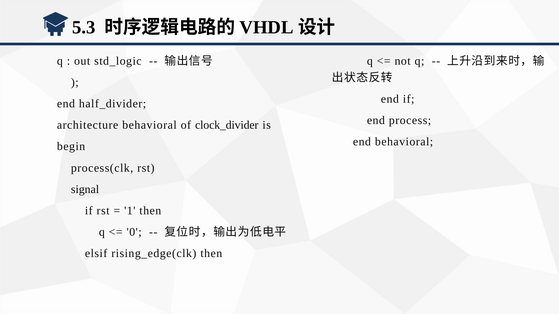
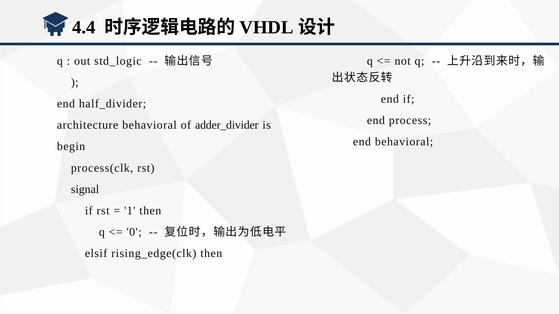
5.3: 5.3 -> 4.4 (84, 28)
clock_divider: clock_divider -> adder_divider (227, 125)
